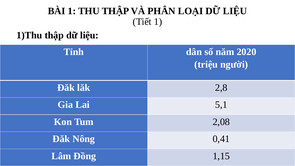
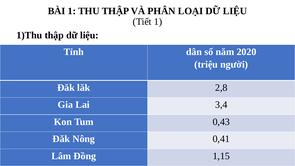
5,1: 5,1 -> 3,4 (221, 105)
2,08: 2,08 -> 0,43 (221, 122)
